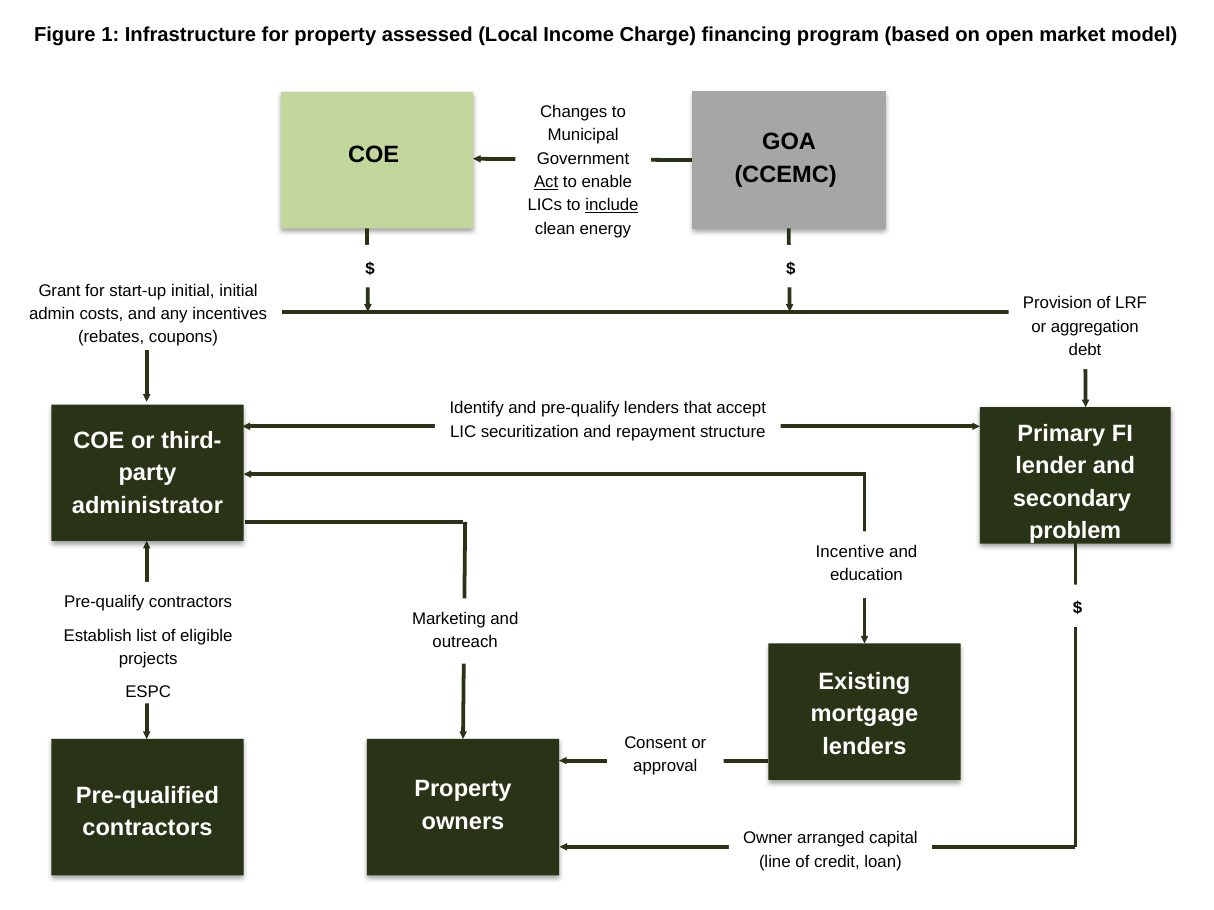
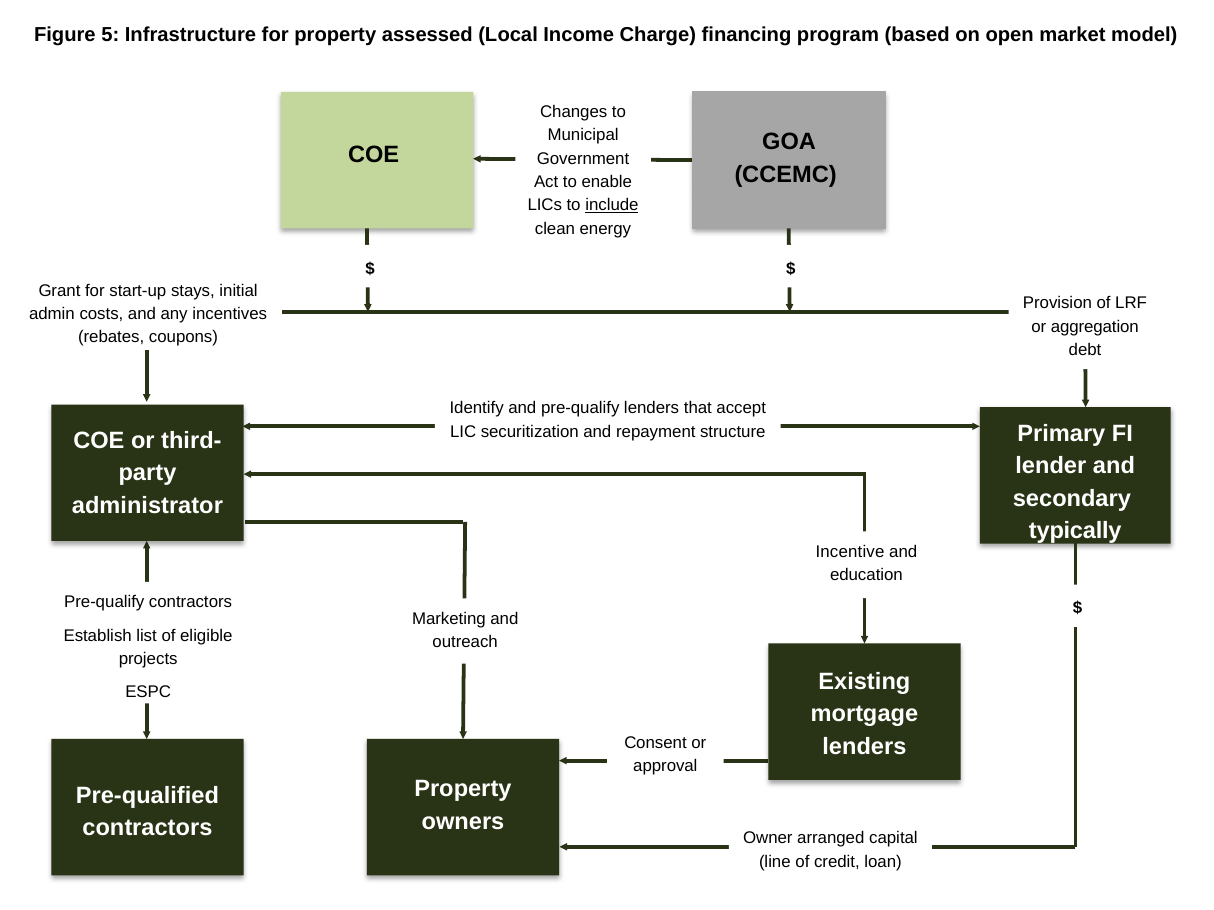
1: 1 -> 5 (110, 35)
Act underline: present -> none (546, 182)
start-up initial: initial -> stays (193, 291)
problem: problem -> typically (1075, 531)
